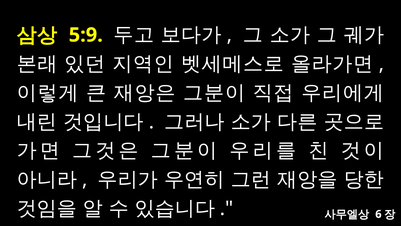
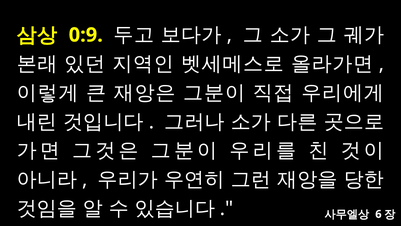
5:9: 5:9 -> 0:9 (86, 35)
